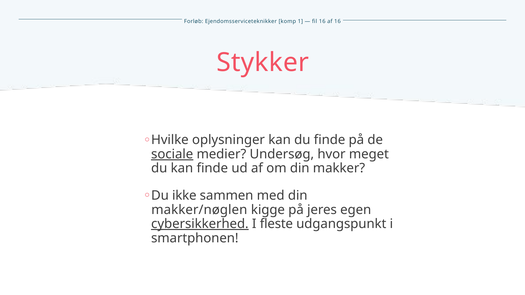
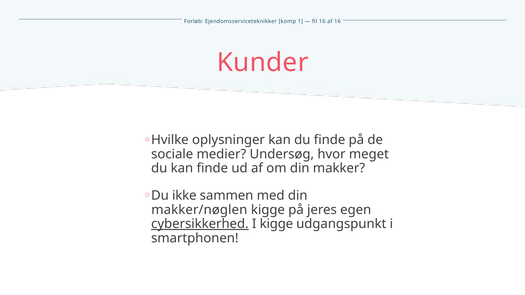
Stykker: Stykker -> Kunder (263, 63)
sociale underline: present -> none (172, 154)
I fleste: fleste -> kigge (276, 224)
